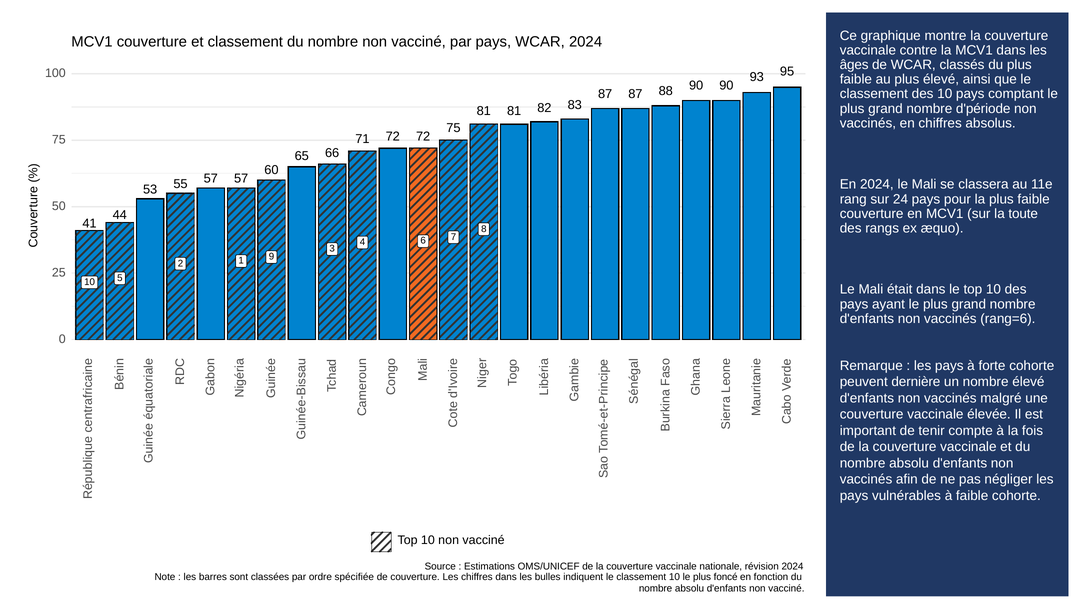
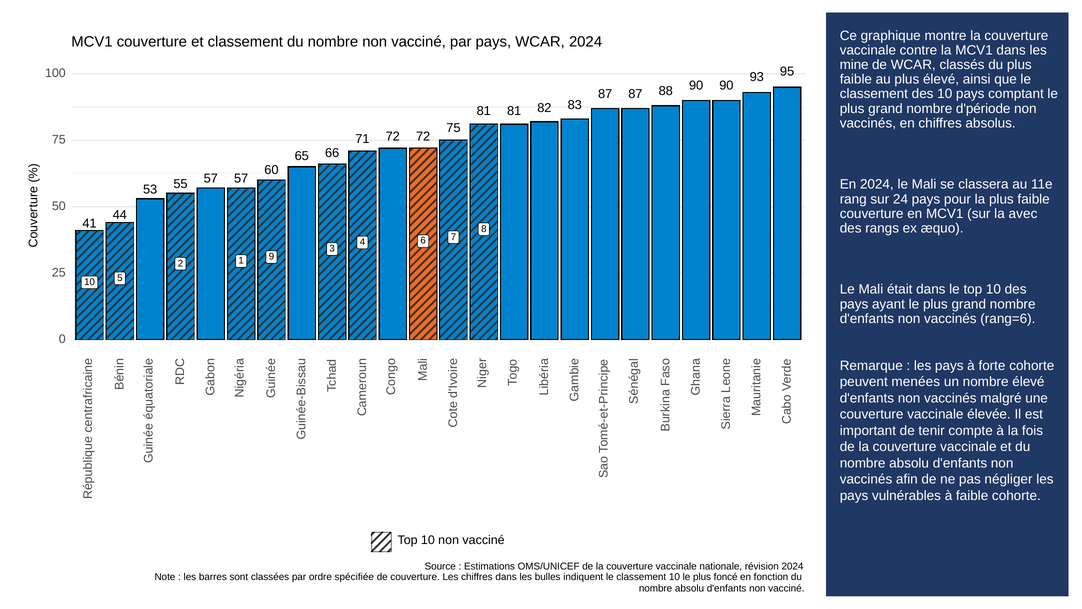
âges: âges -> mine (854, 65)
toute: toute -> avec (1023, 214)
dernière: dernière -> menées (916, 382)
